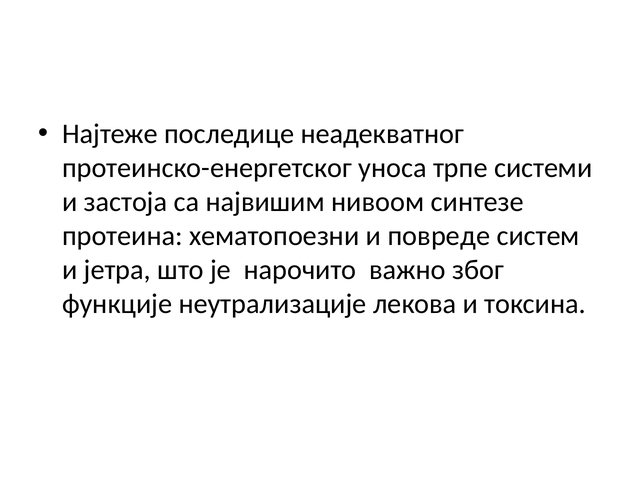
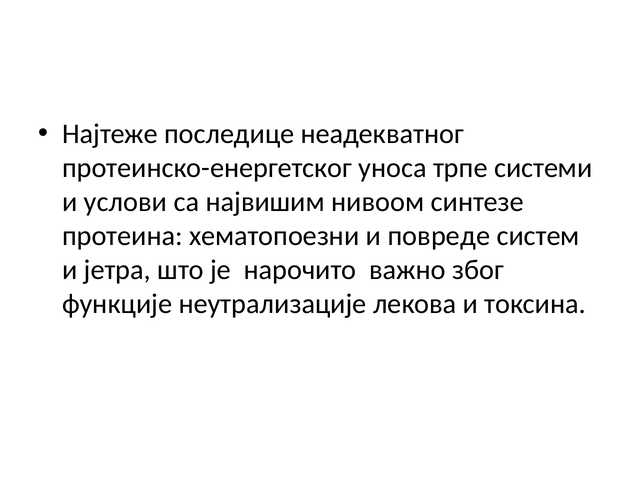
застоја: застоја -> услови (125, 202)
